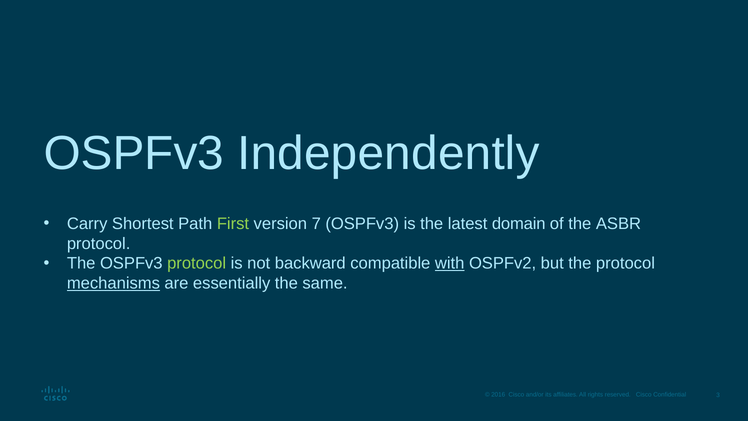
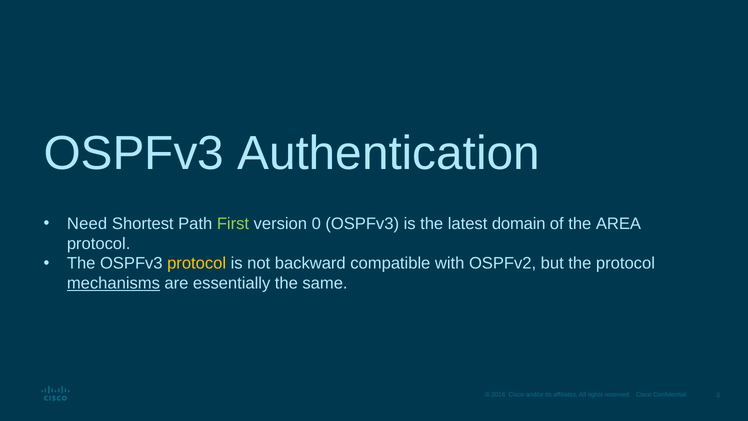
Independently: Independently -> Authentication (389, 154)
Carry: Carry -> Need (87, 223)
7: 7 -> 0 (316, 223)
ASBR: ASBR -> AREA (618, 223)
protocol colour: light green -> yellow (197, 263)
with underline: present -> none (450, 263)
